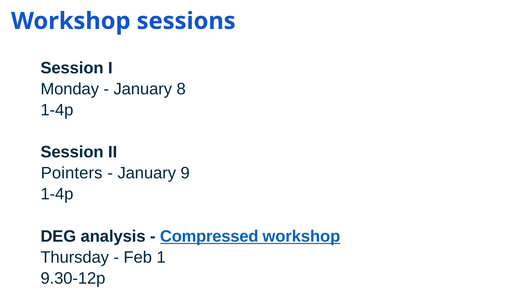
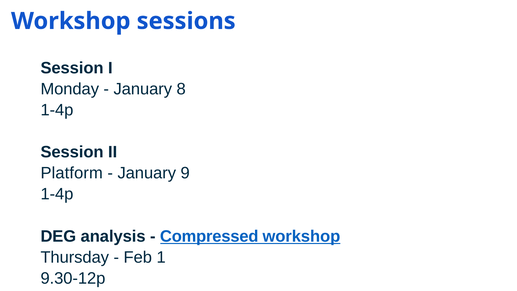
Pointers: Pointers -> Platform (72, 173)
